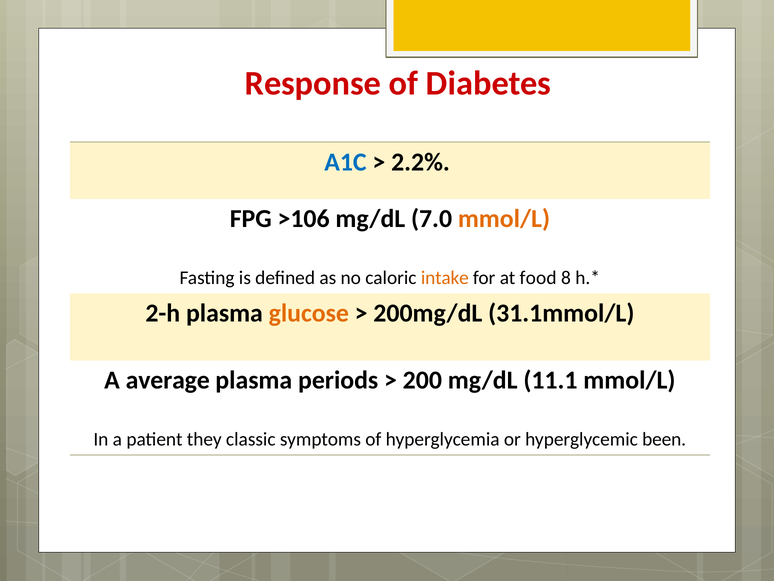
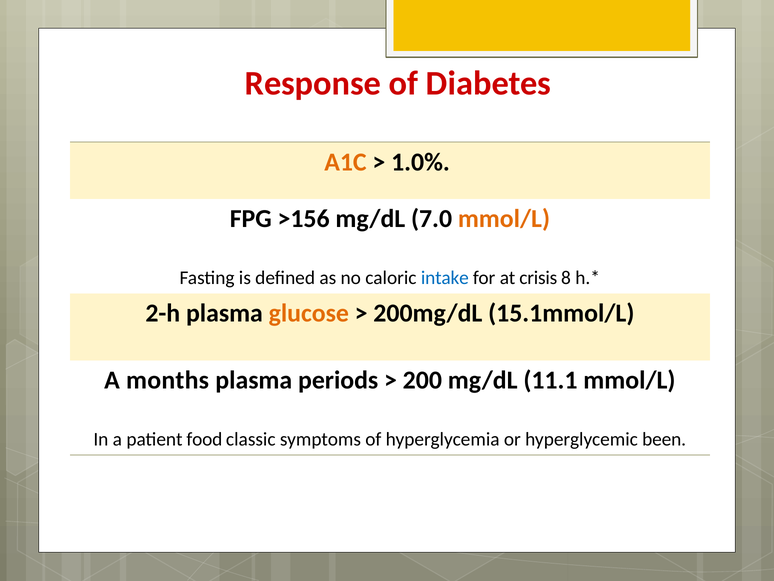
A1C colour: blue -> orange (345, 162)
2.2%: 2.2% -> 1.0% (420, 162)
>106: >106 -> >156 (304, 219)
intake colour: orange -> blue (445, 278)
food: food -> crisis (538, 278)
31.1mmol/L: 31.1mmol/L -> 15.1mmol/L (561, 313)
average: average -> months (168, 380)
they: they -> food (204, 439)
